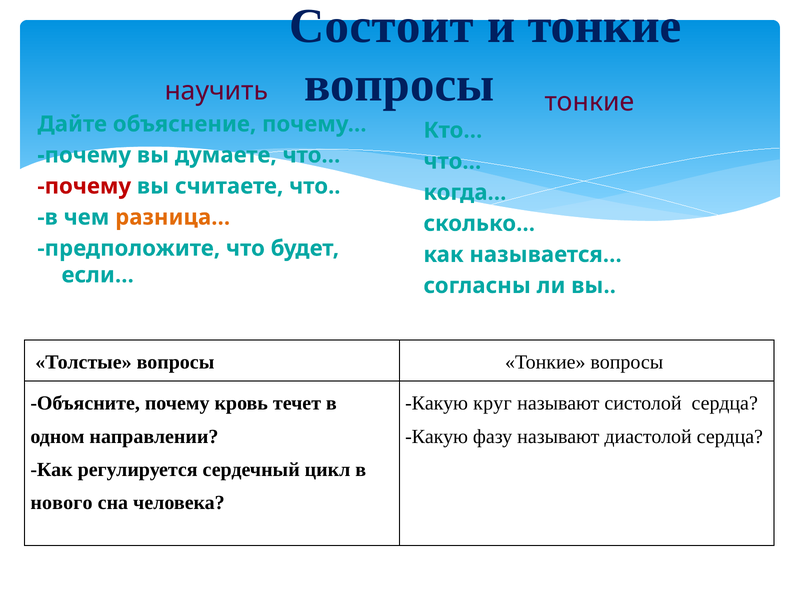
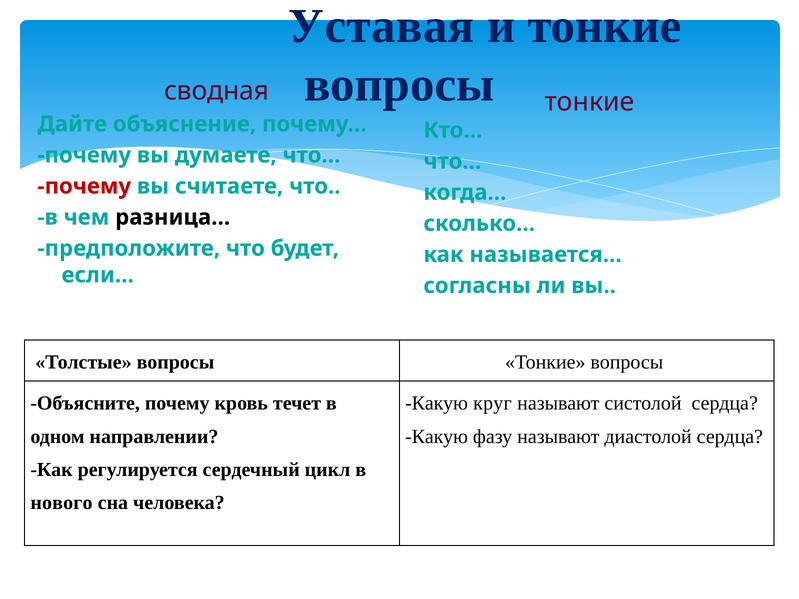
Состоит: Состоит -> Уставая (381, 26)
научить: научить -> сводная (217, 91)
разница… colour: orange -> black (173, 217)
